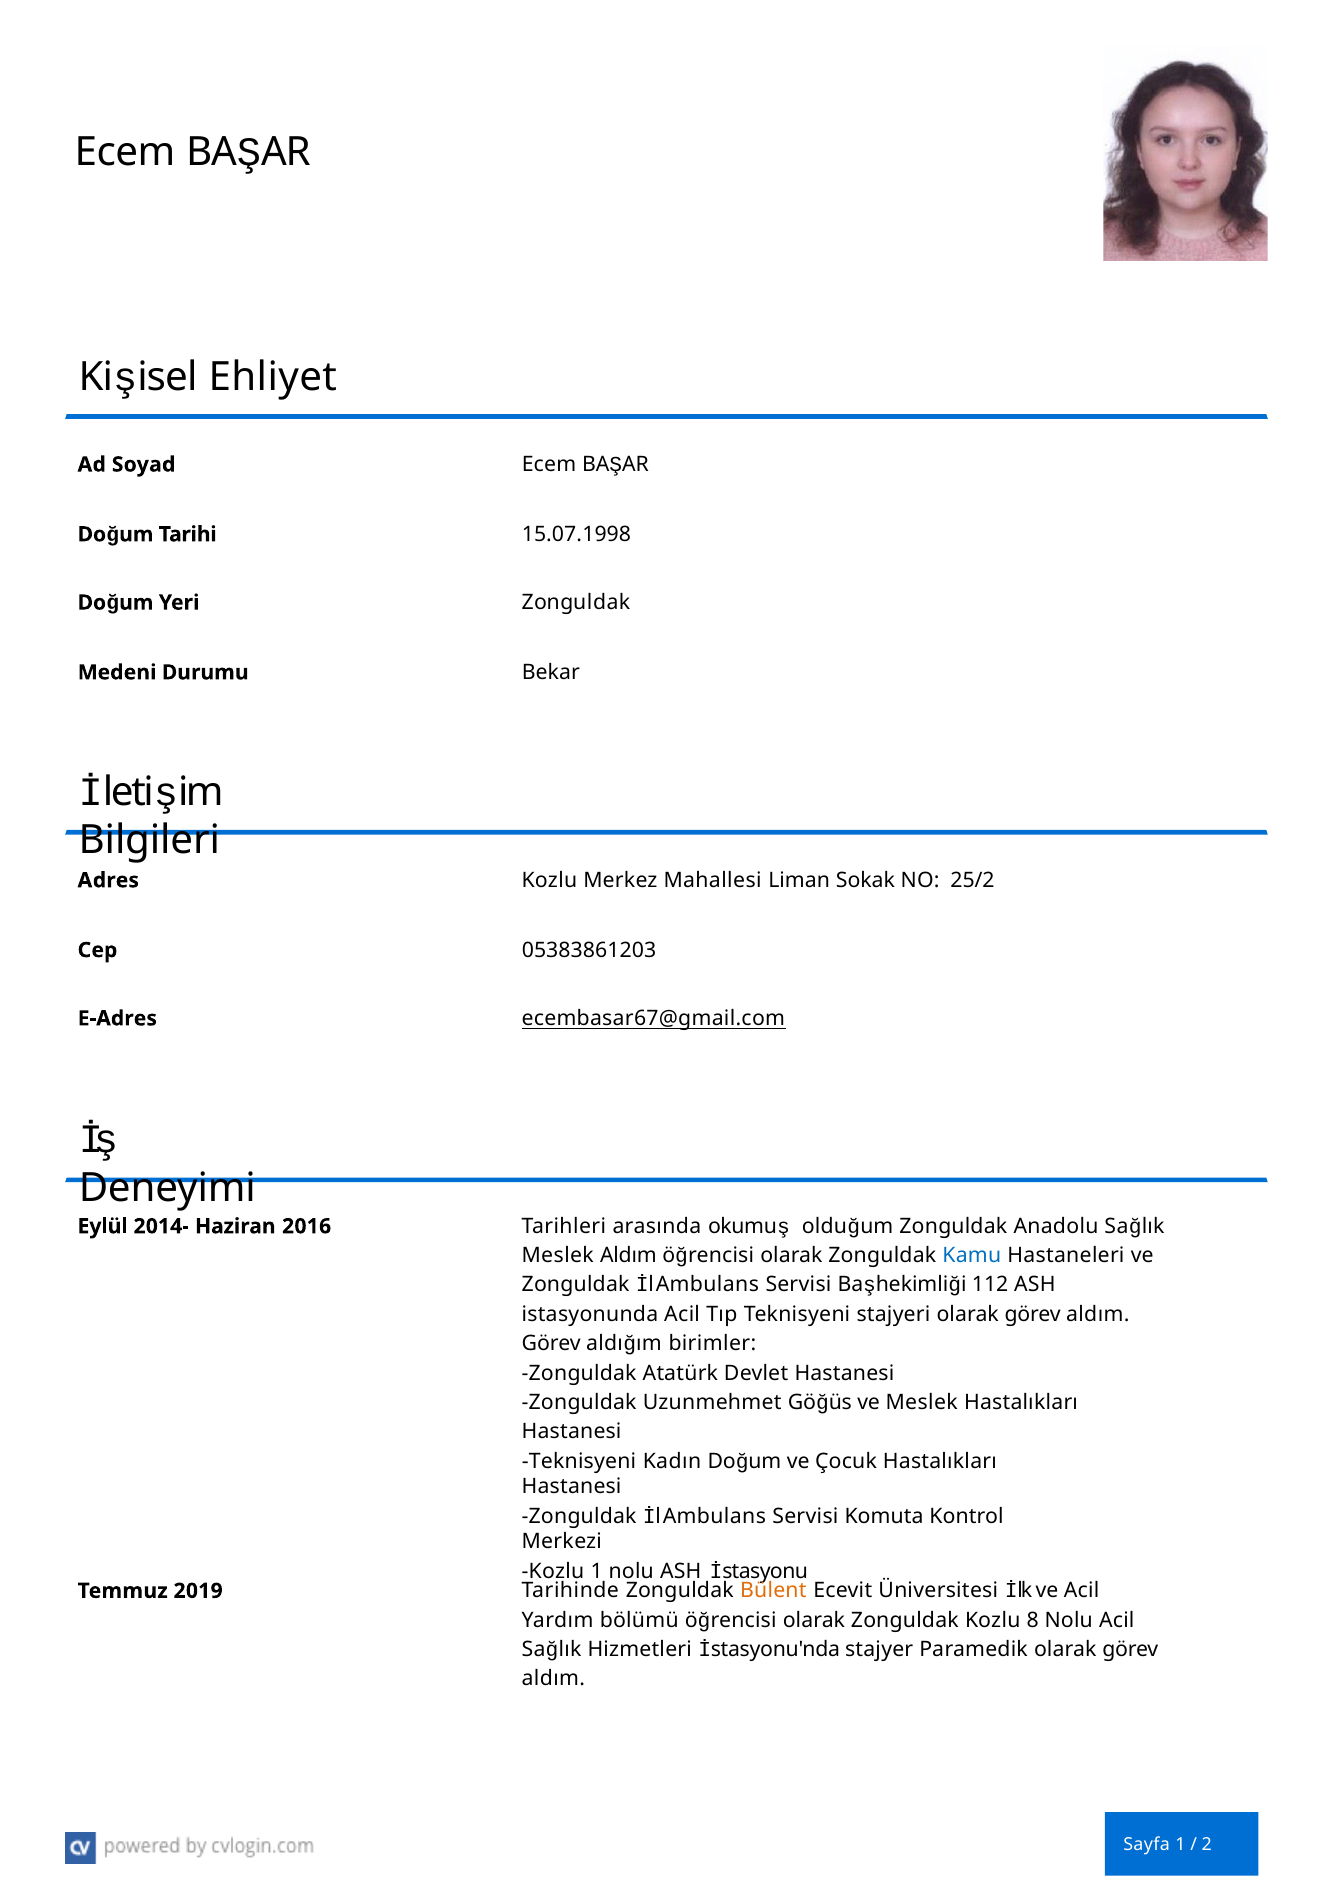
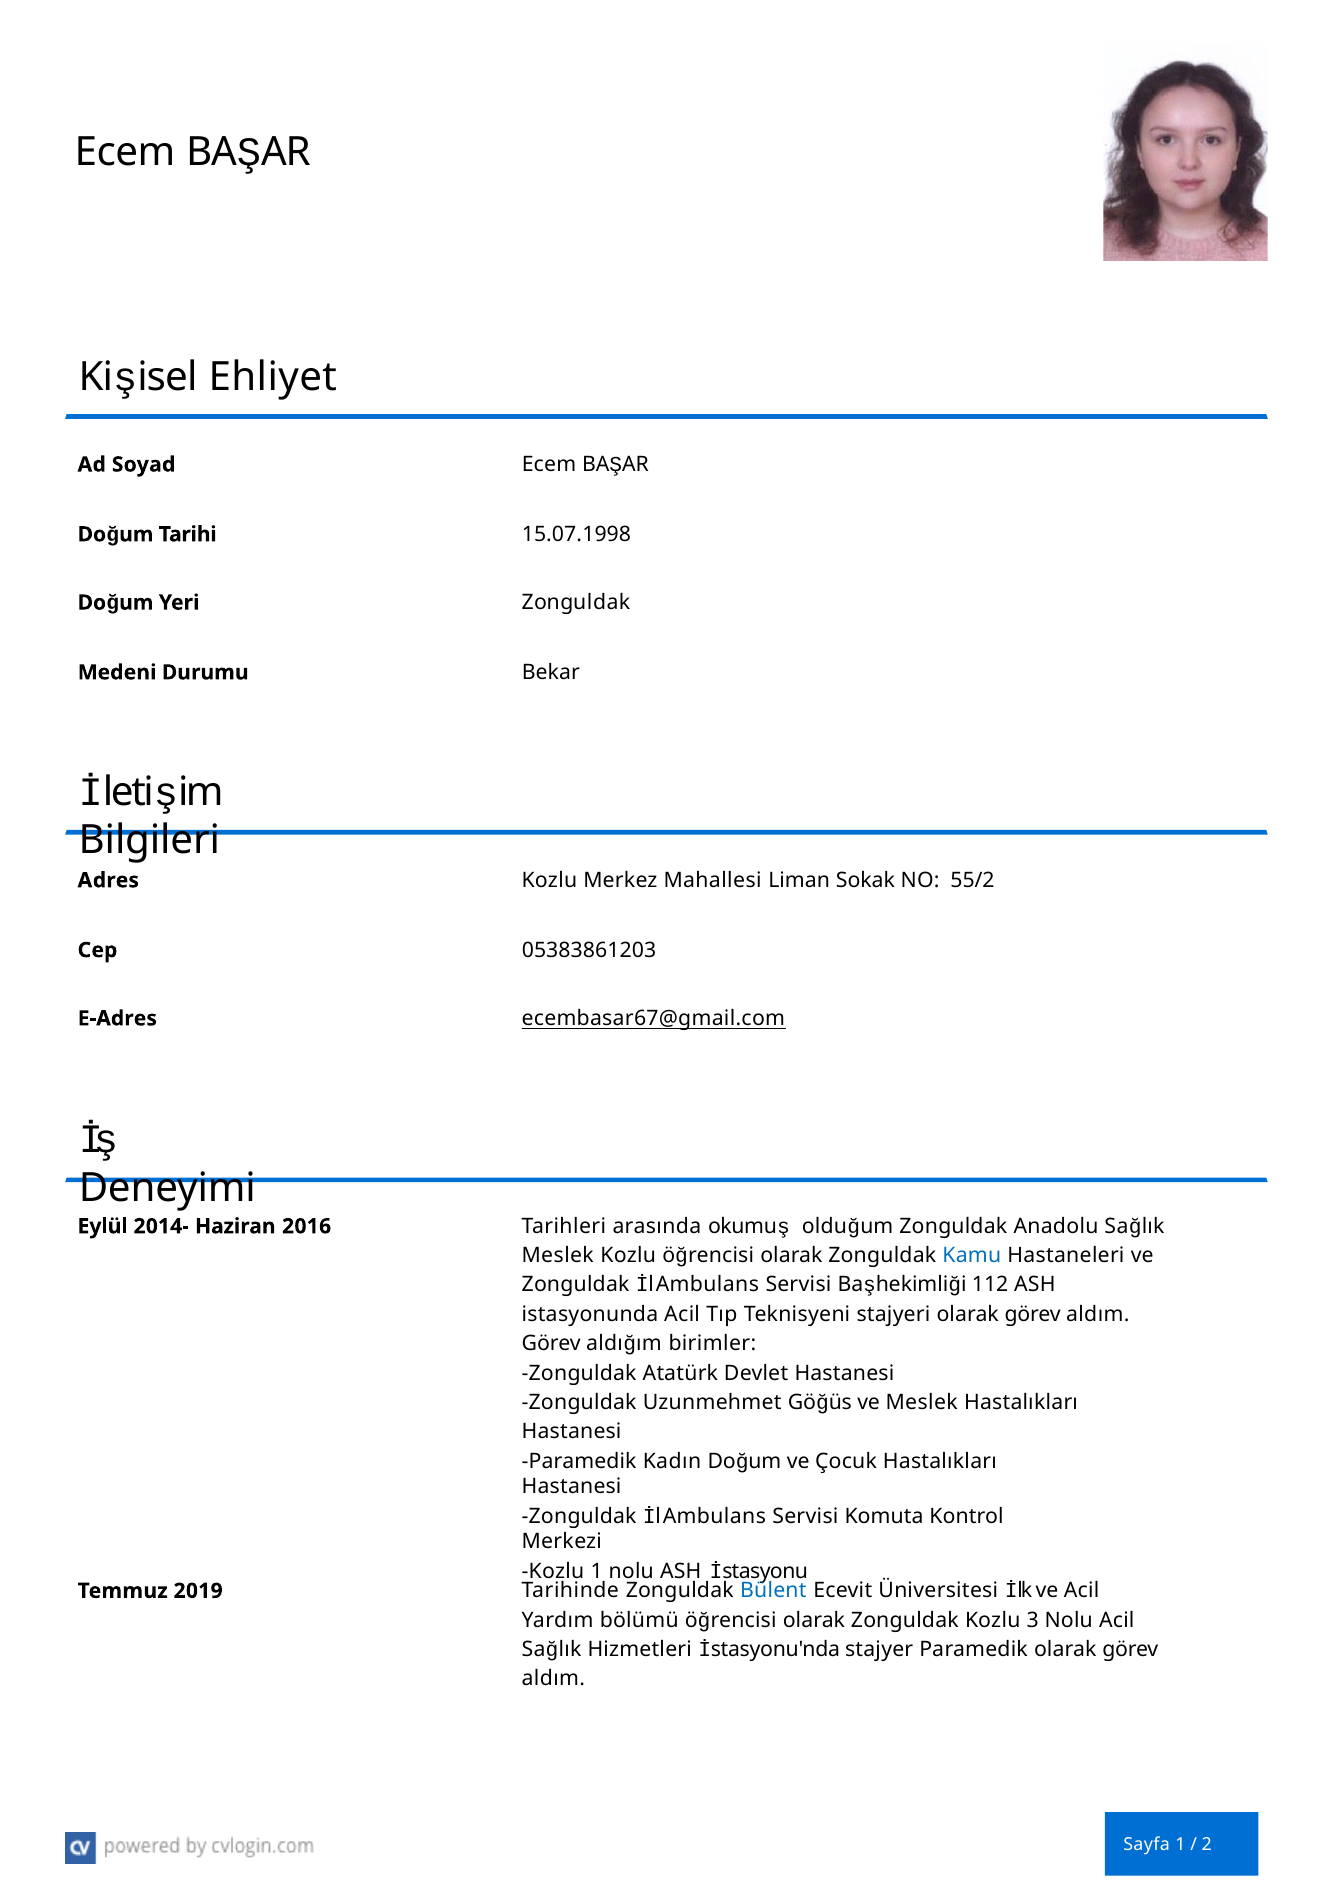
25/2: 25/2 -> 55/2 (973, 881)
Meslek Aldım: Aldım -> Kozlu (628, 1256)
Teknisyeni: Teknisyeni -> Paramedik (579, 1462)
Bülent colour: orange -> blue (773, 1591)
8: 8 -> 3 (1033, 1621)
